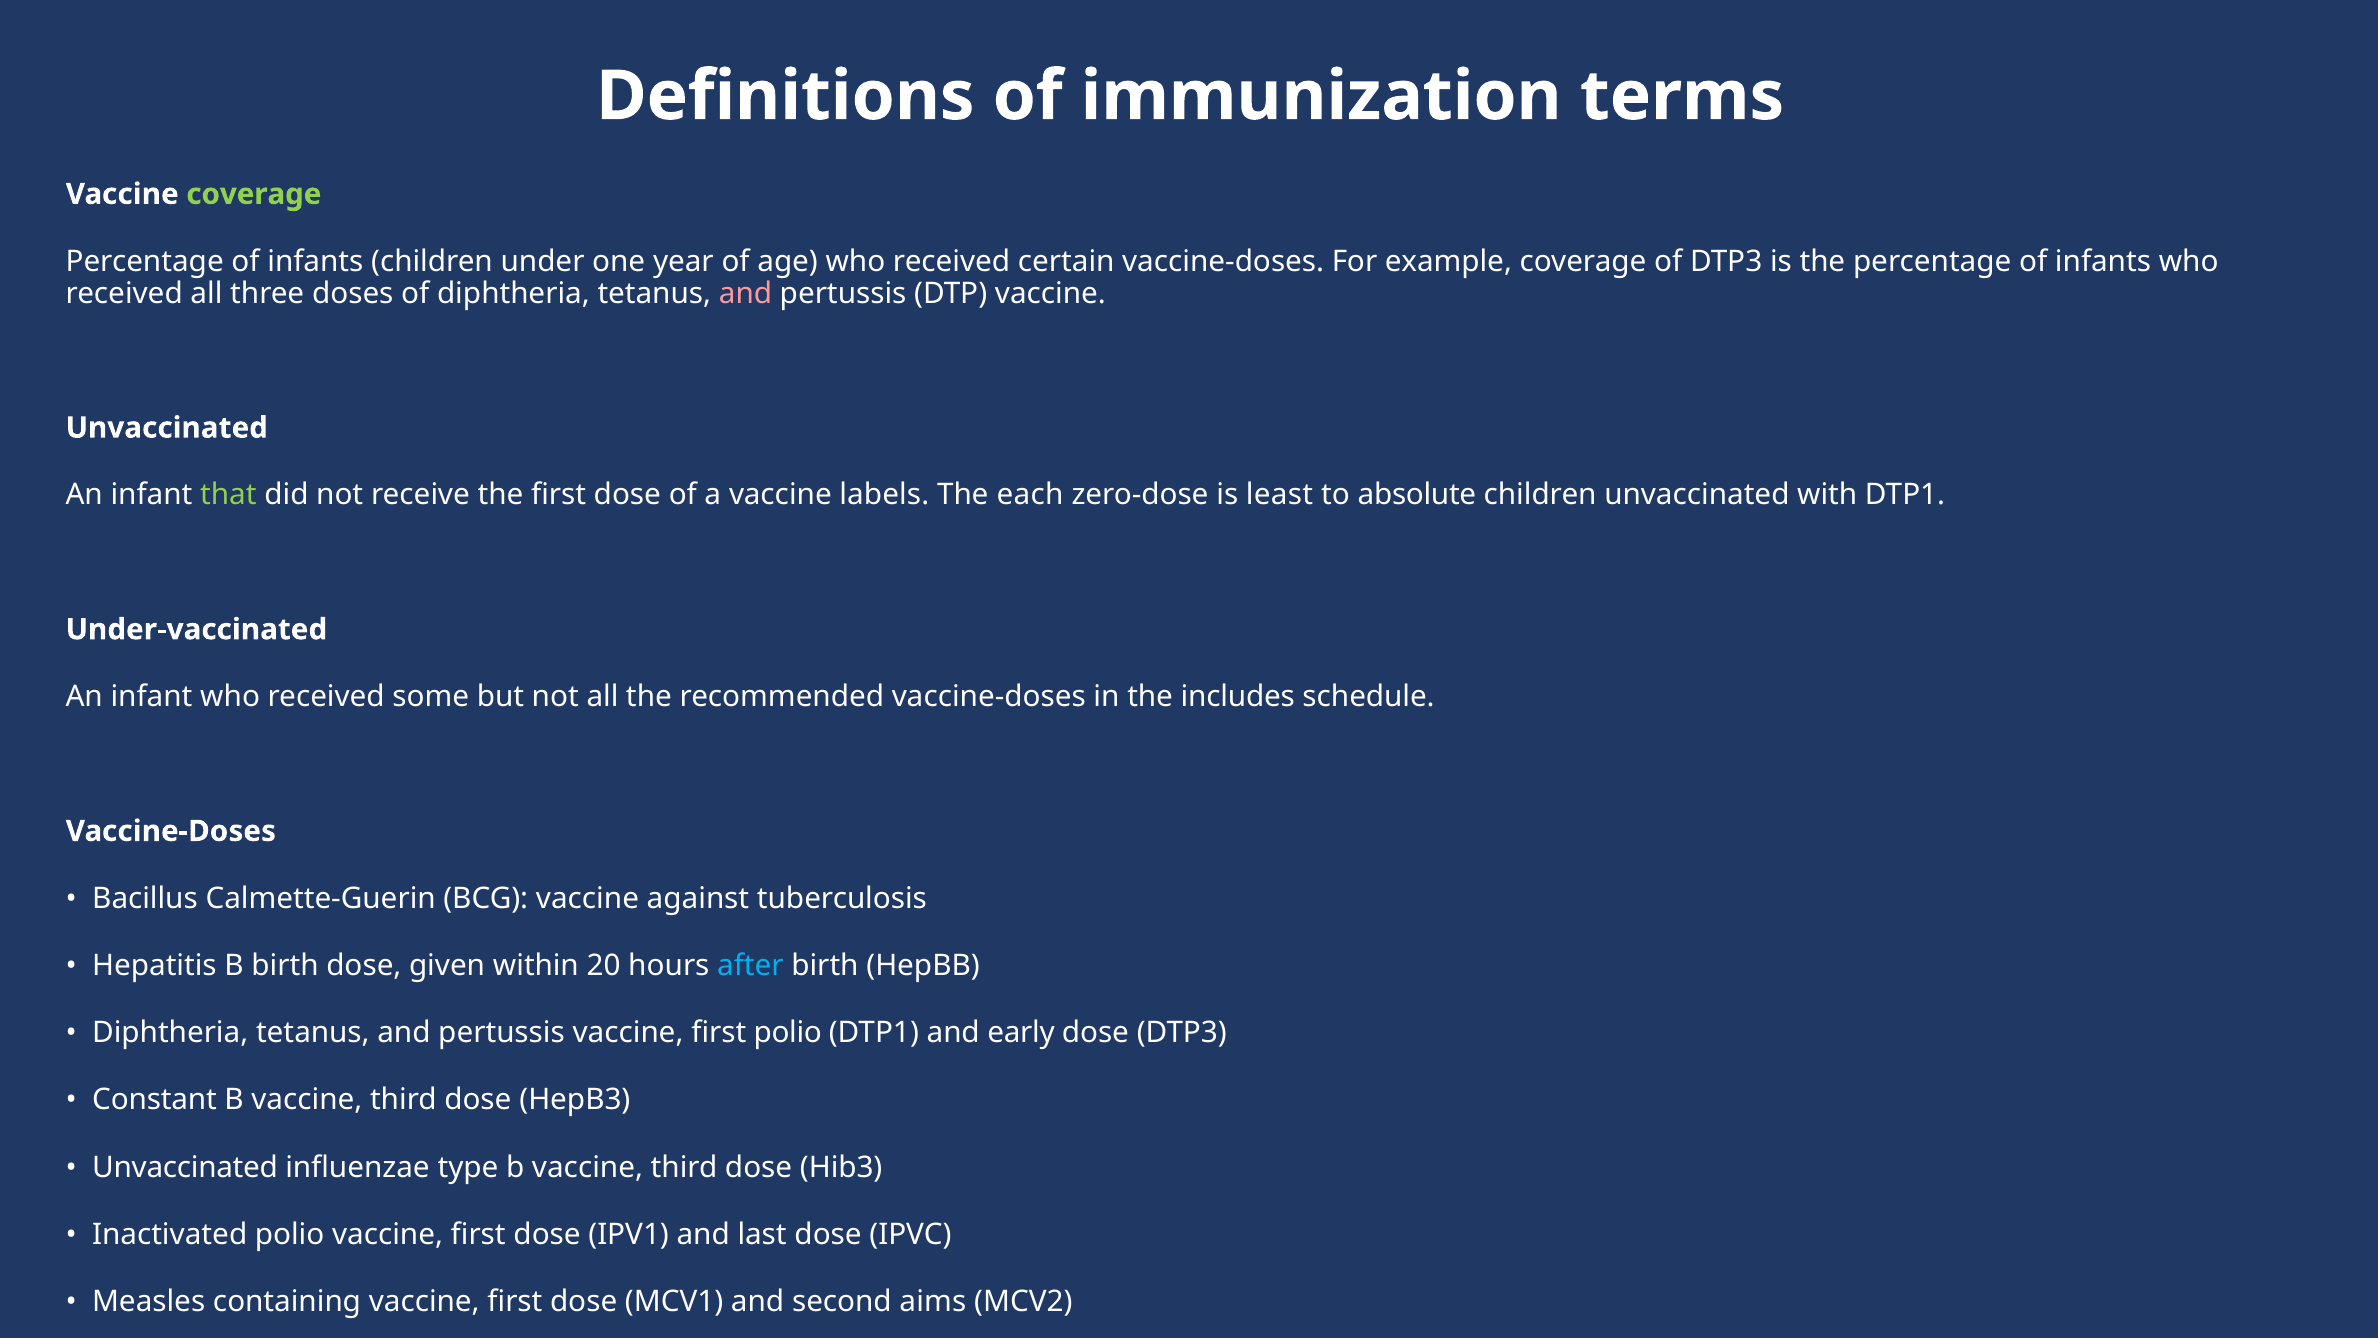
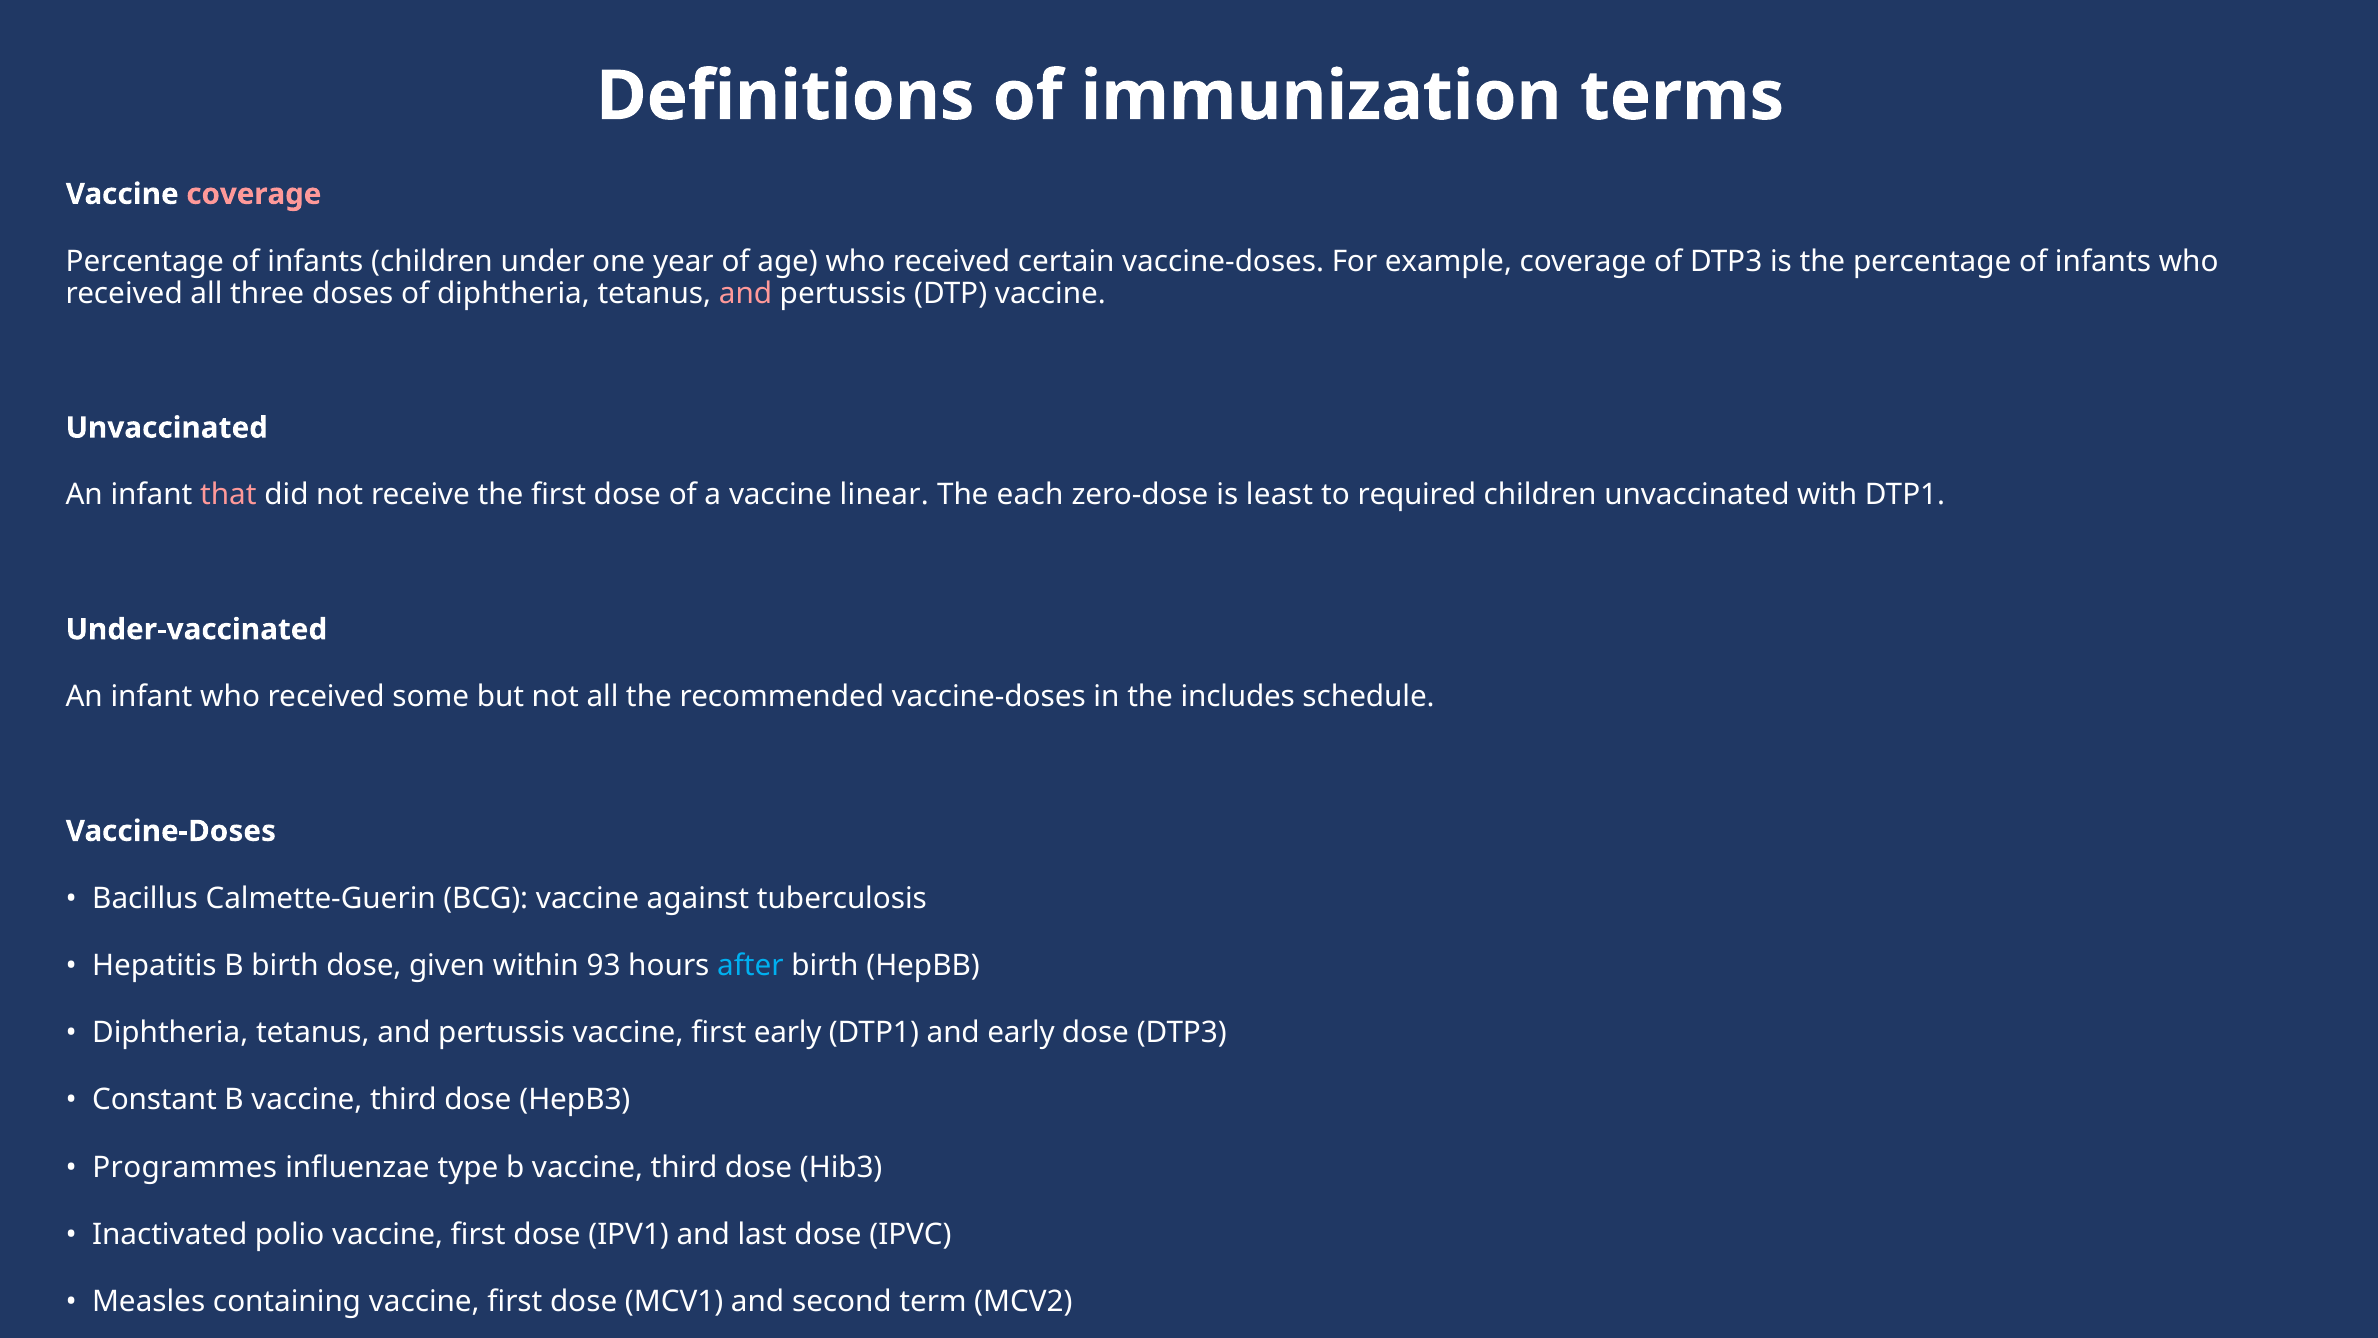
coverage colour: light green -> pink (254, 194)
that colour: light green -> pink (228, 495)
labels: labels -> linear (884, 495)
absolute: absolute -> required (1417, 495)
20: 20 -> 93 (604, 965)
first polio: polio -> early (788, 1033)
Unvaccinated: Unvaccinated -> Programmes (185, 1167)
aims: aims -> term (933, 1301)
